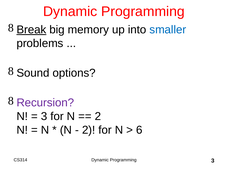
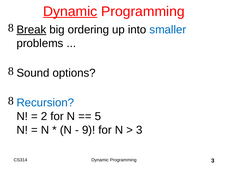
Dynamic underline: none -> present (70, 11)
memory: memory -> ordering (88, 30)
Recursion colour: purple -> blue (45, 103)
3: 3 -> 2 (44, 116)
2: 2 -> 5 (98, 116)
2: 2 -> 9 (89, 130)
6: 6 -> 3 (139, 130)
